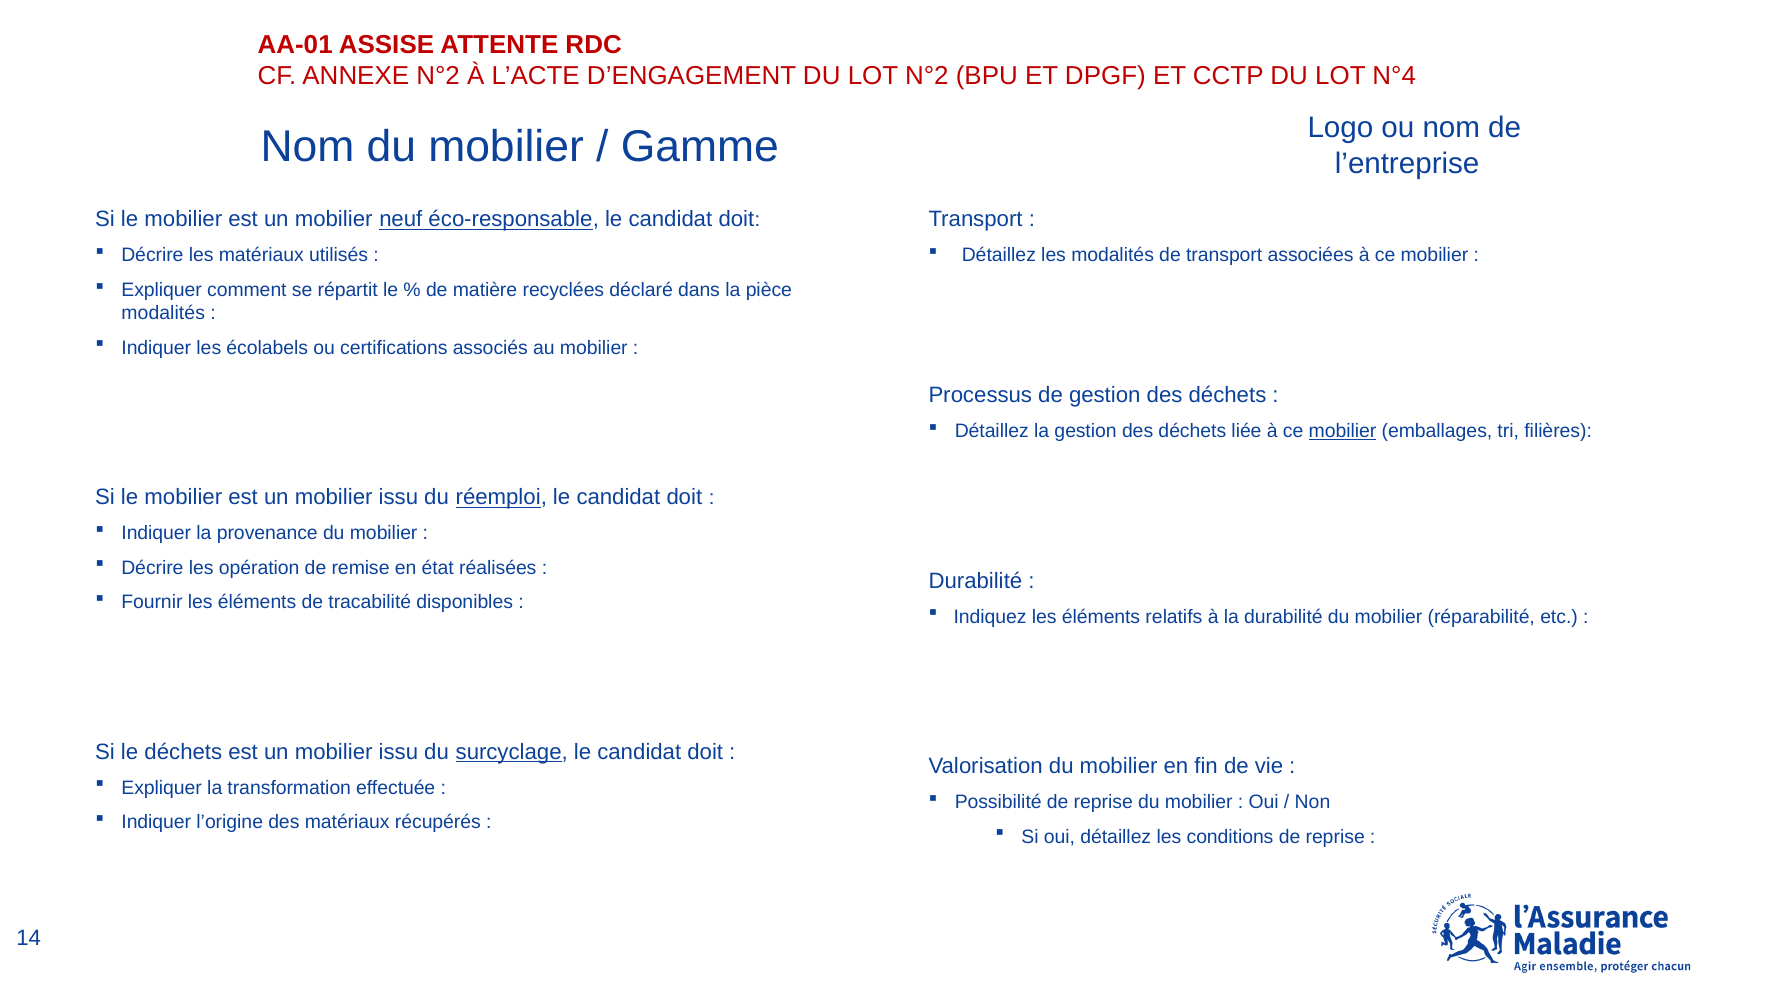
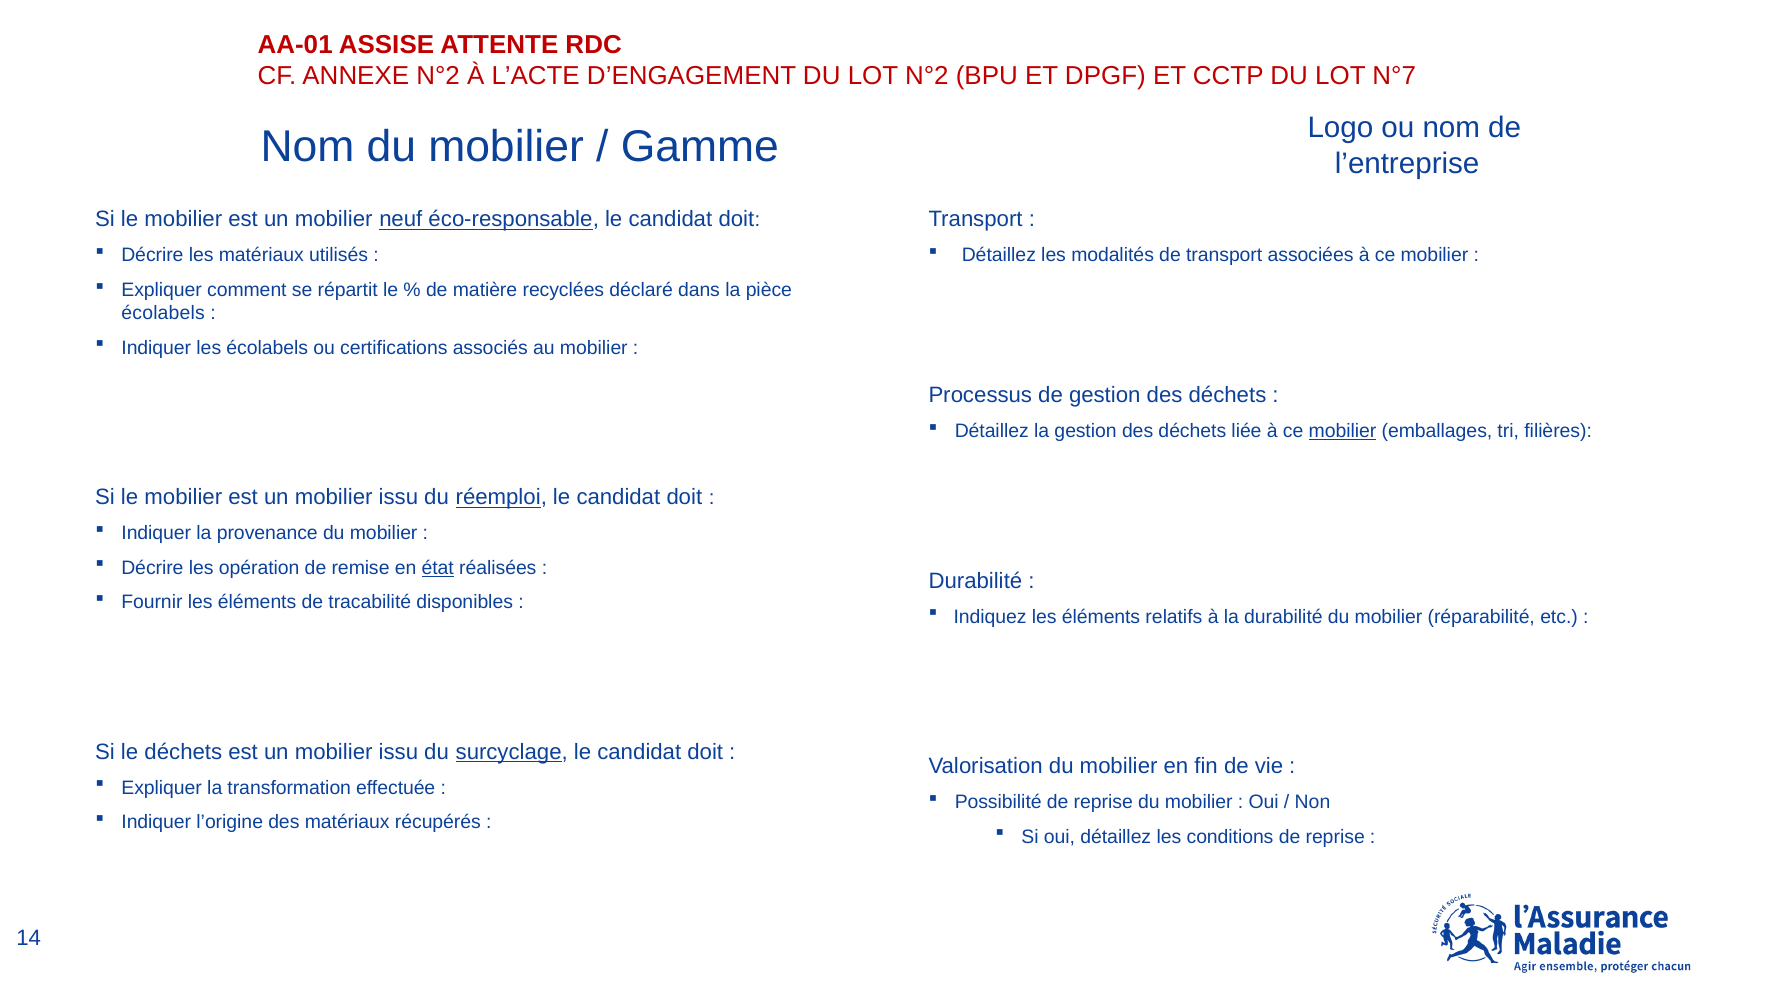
N°4: N°4 -> N°7 (1394, 76)
modalités: modalités -> écolabels (163, 313)
état underline: none -> present (438, 568)
